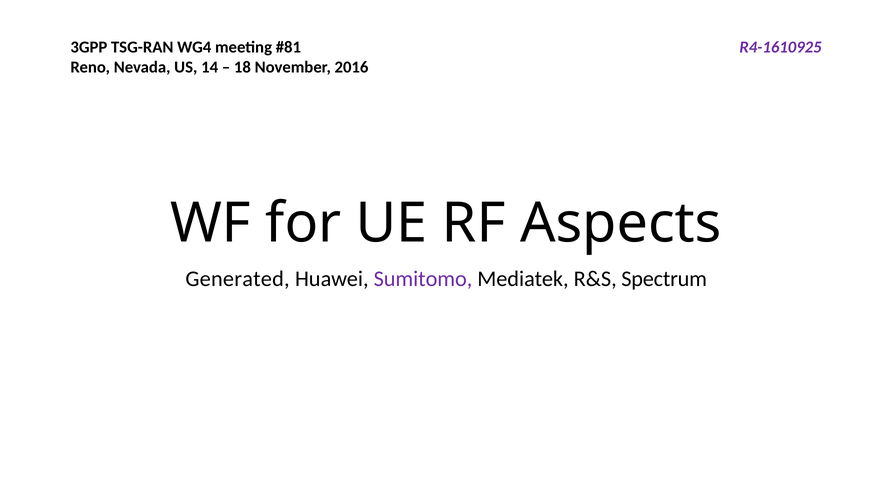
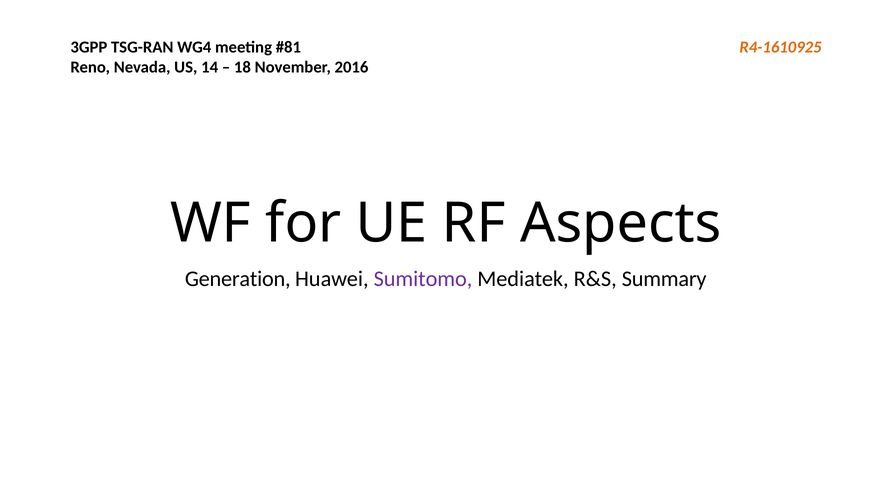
R4-1610925 colour: purple -> orange (781, 47)
Generated: Generated -> Generation (238, 279)
Spectrum: Spectrum -> Summary (664, 279)
